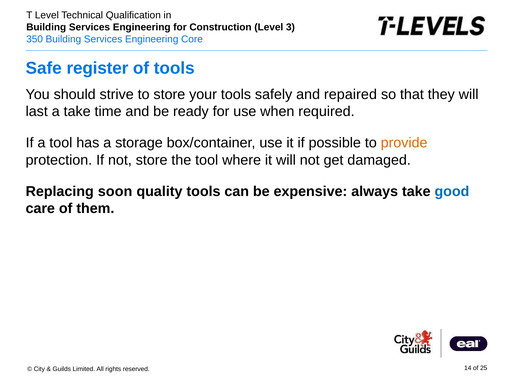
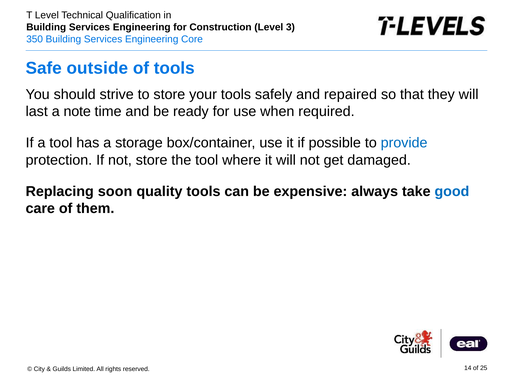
register: register -> outside (97, 68)
a take: take -> note (77, 111)
provide colour: orange -> blue (404, 143)
